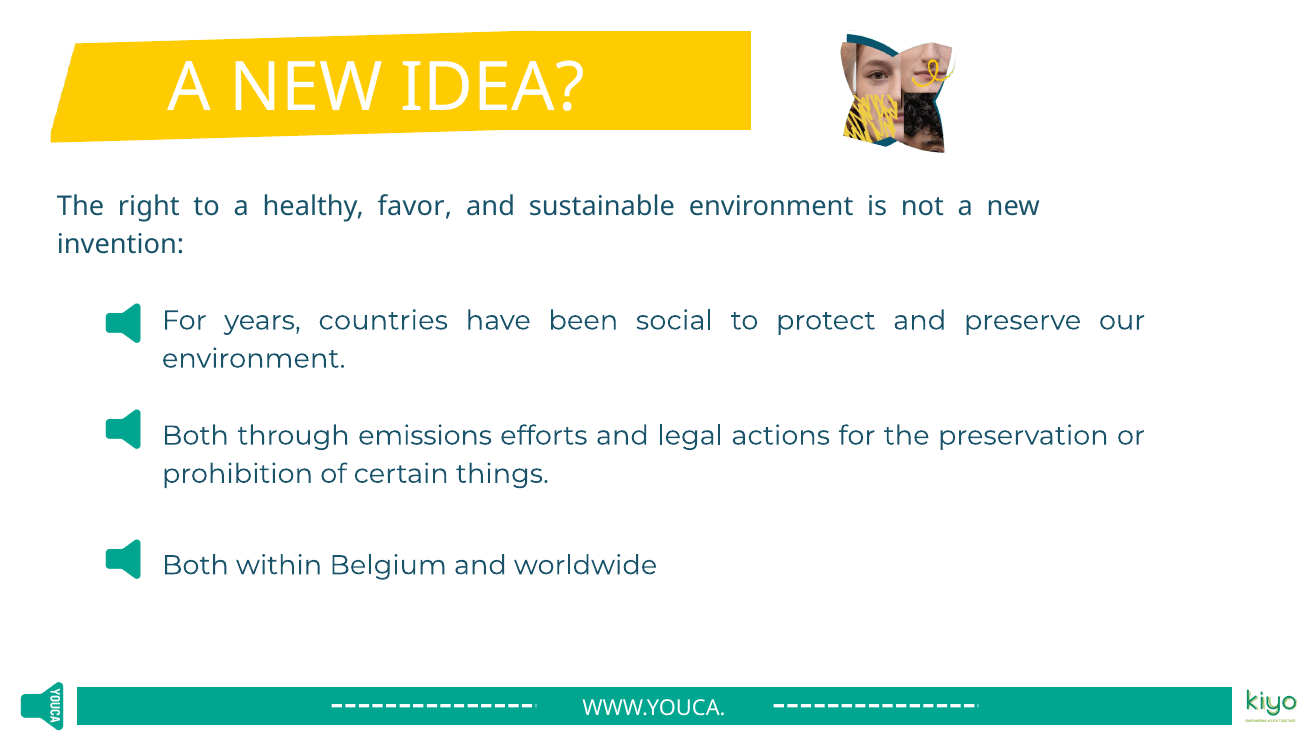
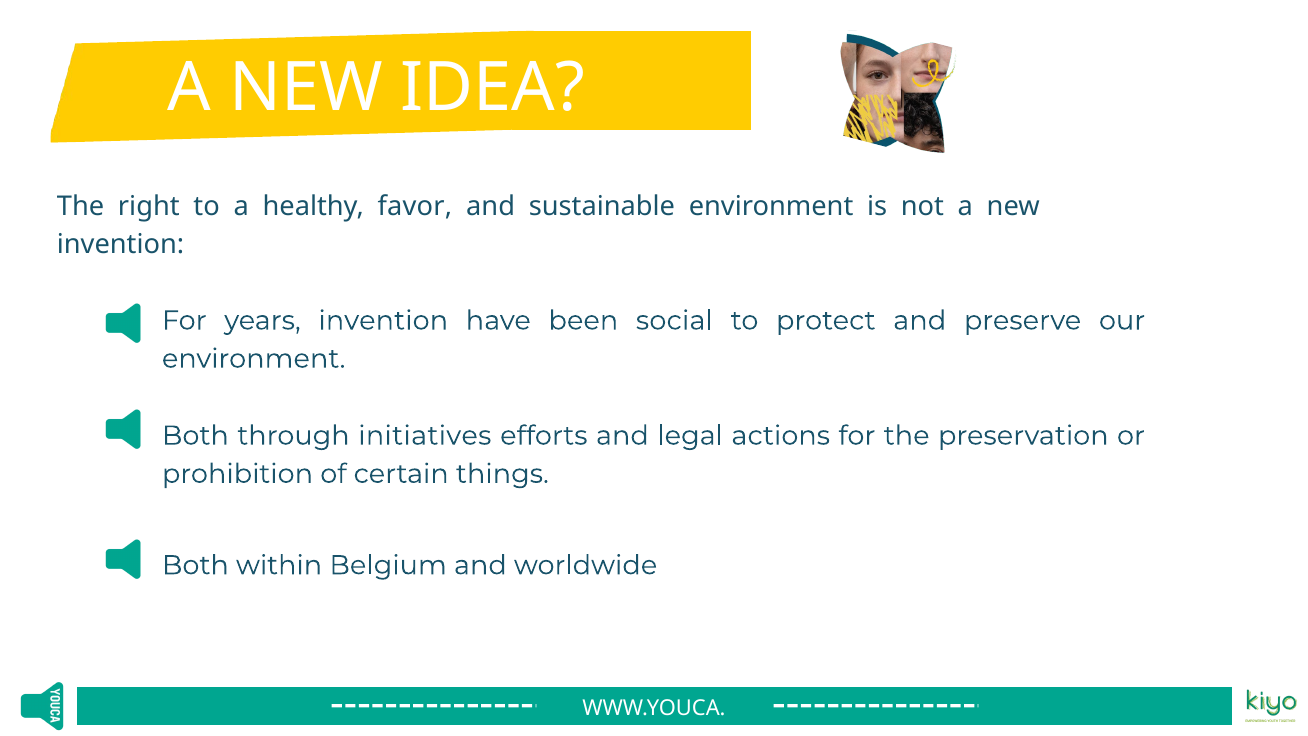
years countries: countries -> invention (383, 320)
emissions: emissions -> initiatives (425, 436)
